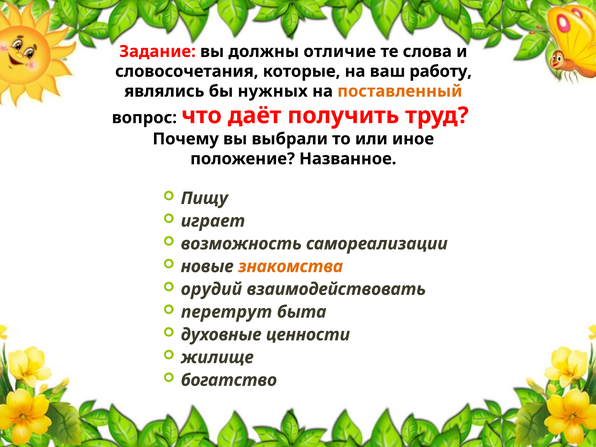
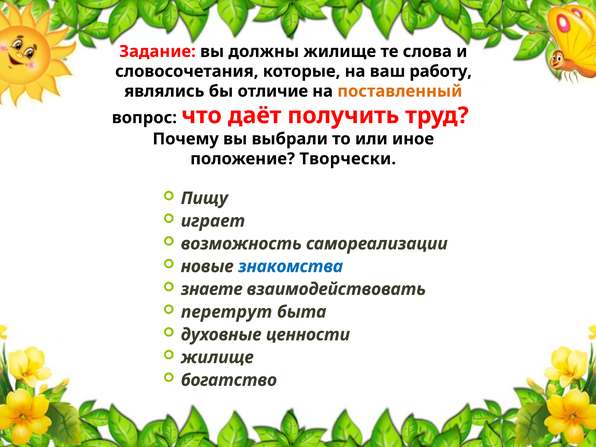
должны отличие: отличие -> жилище (340, 51)
нужных: нужных -> отличие (273, 91)
Названное: Названное -> Творчески (348, 159)
знакомства colour: orange -> blue (291, 266)
орудий: орудий -> знаете (212, 289)
